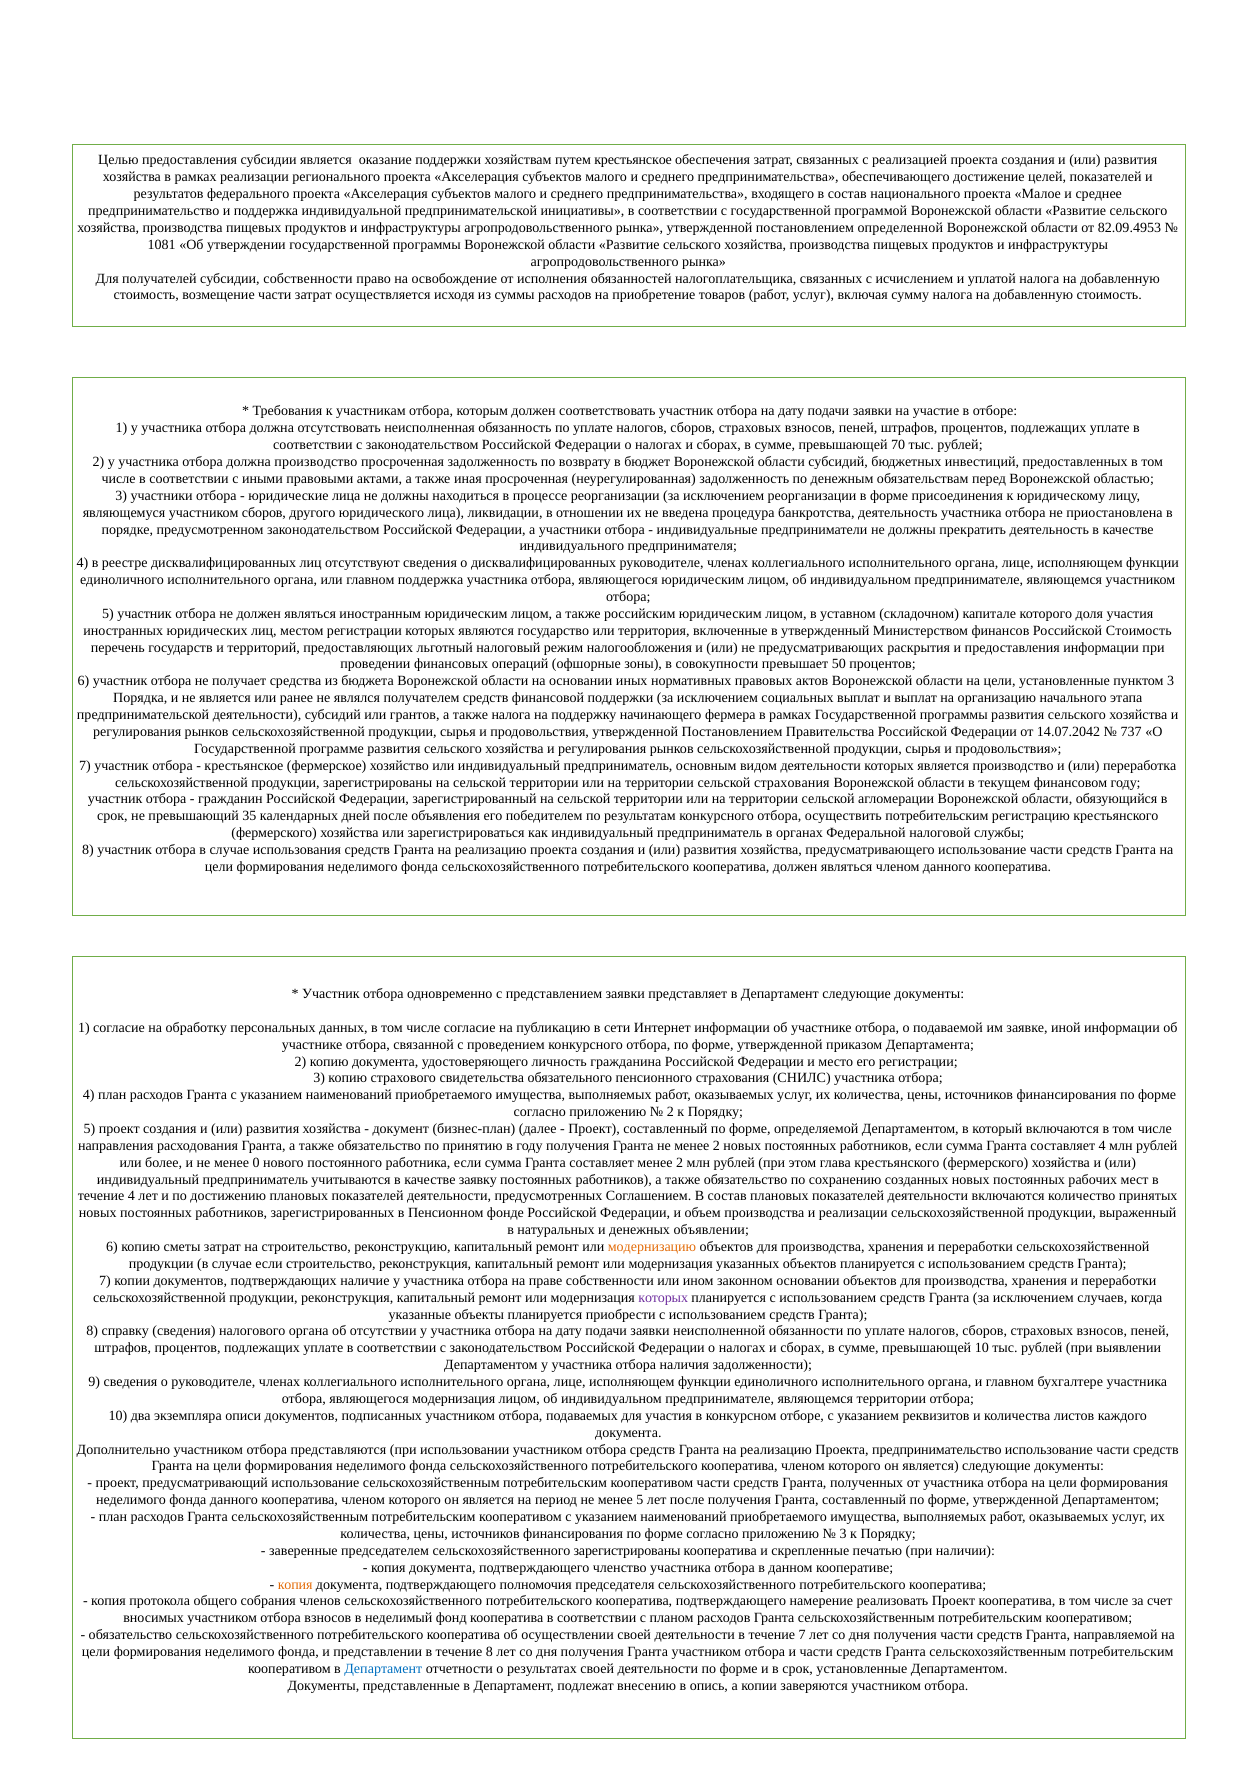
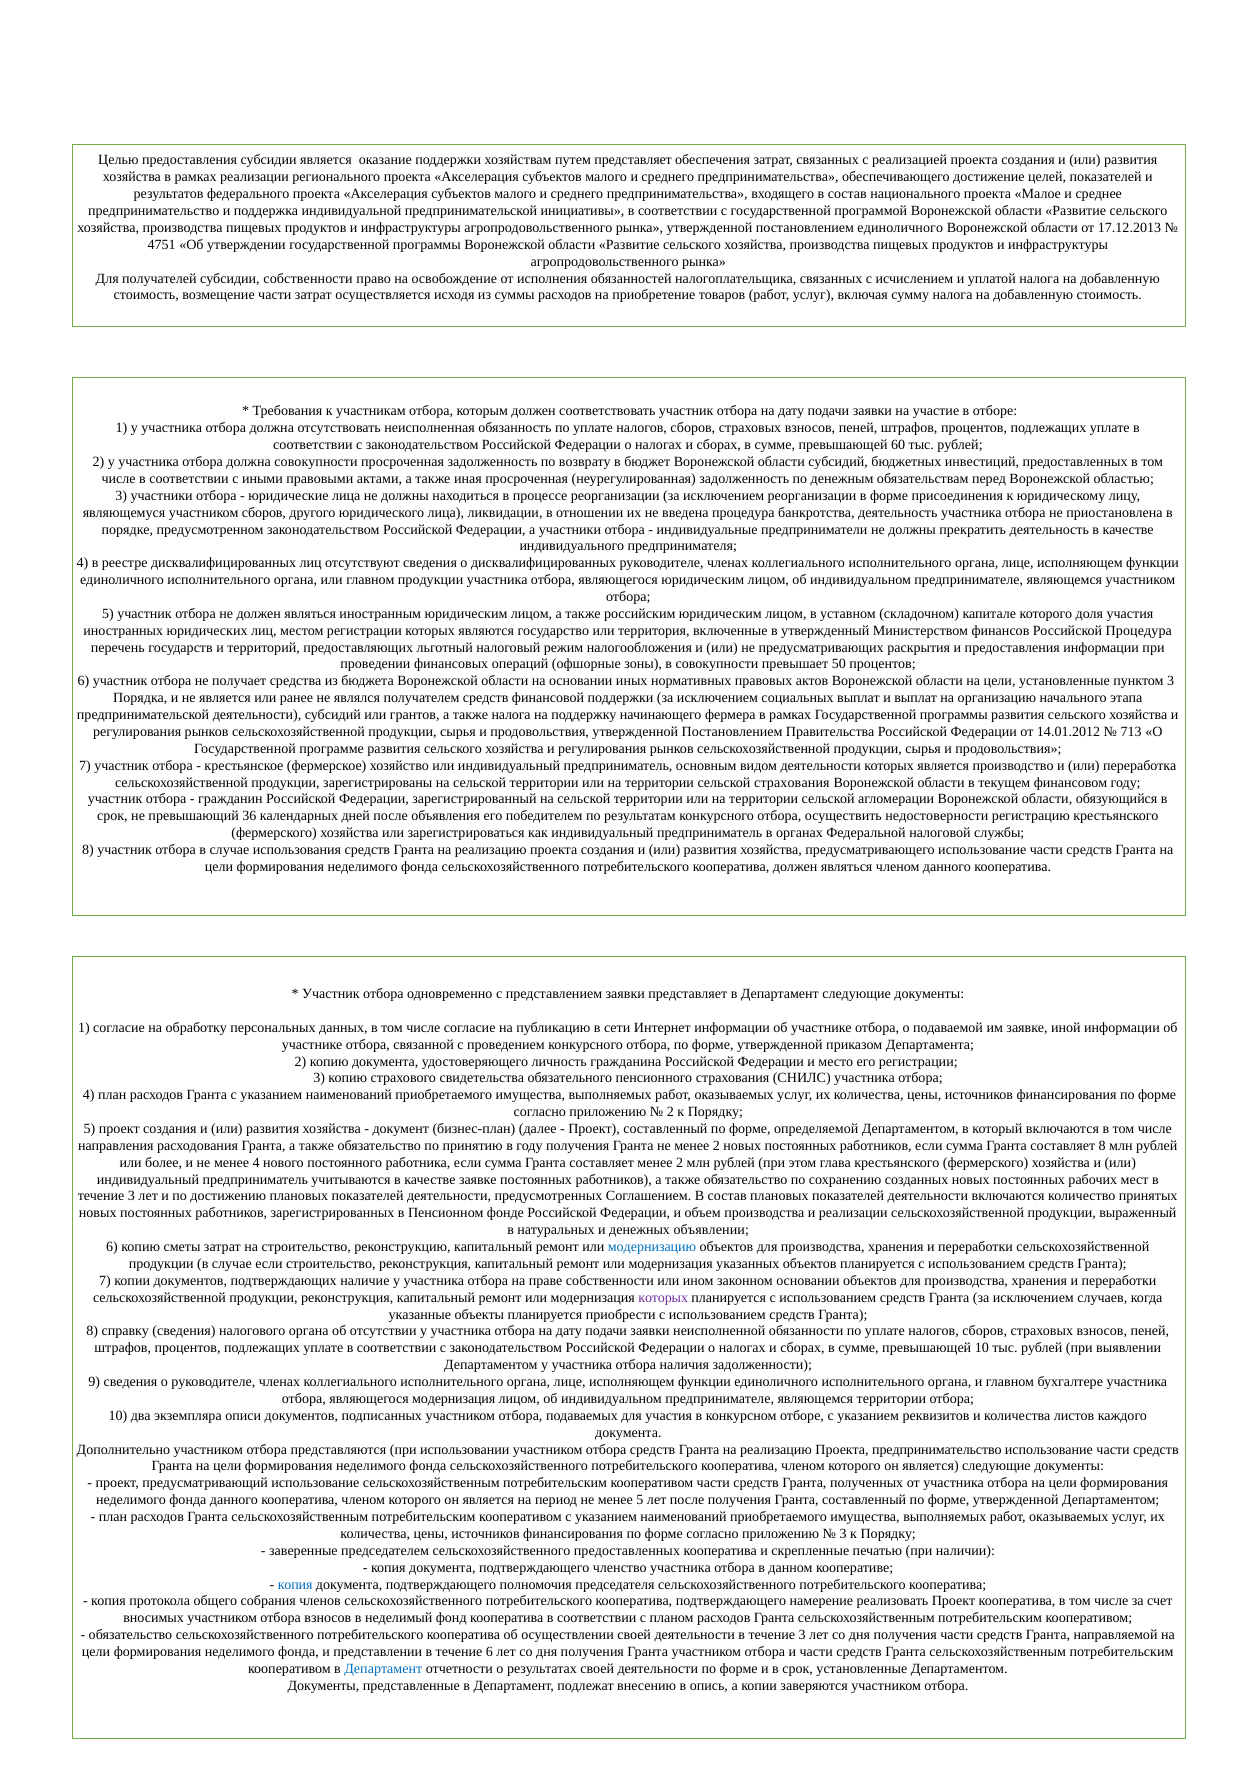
путем крестьянское: крестьянское -> представляет (633, 160)
постановлением определенной: определенной -> единоличного (900, 228)
82.09.4953: 82.09.4953 -> 17.12.2013 (1130, 228)
1081: 1081 -> 4751 (162, 245)
70: 70 -> 60 (898, 445)
должна производство: производство -> совокупности (316, 462)
главном поддержка: поддержка -> продукции (431, 580)
Российской Стоимость: Стоимость -> Процедура (1139, 630)
14.07.2042: 14.07.2042 -> 14.01.2012 (1069, 732)
737: 737 -> 713 (1131, 732)
35: 35 -> 36 (249, 816)
осуществить потребительским: потребительским -> недостоверности (937, 816)
составляет 4: 4 -> 8 (1102, 1145)
менее 0: 0 -> 4 (256, 1162)
качестве заявку: заявку -> заявке (478, 1179)
4: 4 -> 3 (131, 1196)
модернизацию colour: orange -> blue (652, 1247)
сельскохозяйственного зарегистрированы: зарегистрированы -> предоставленных (627, 1550)
копия colour: orange -> blue (295, 1584)
деятельности в течение 7: 7 -> 3 (802, 1635)
течение 8: 8 -> 6 (489, 1651)
